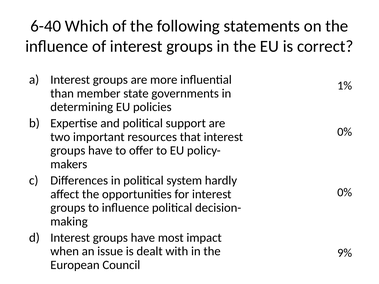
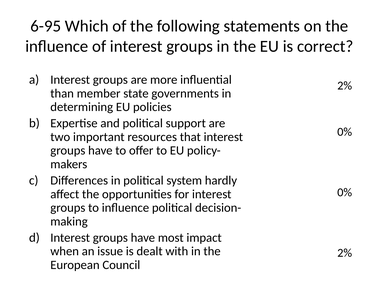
6-40: 6-40 -> 6-95 (46, 26)
1%: 1% -> 2% (345, 86)
9%: 9% -> 2% (345, 253)
